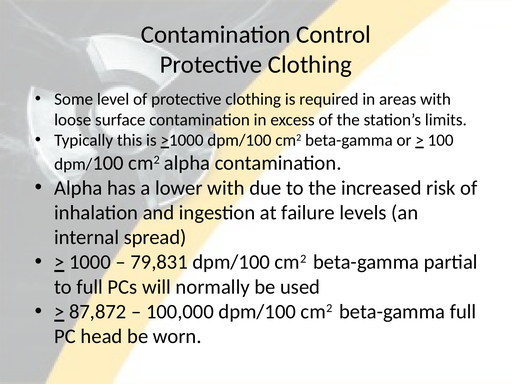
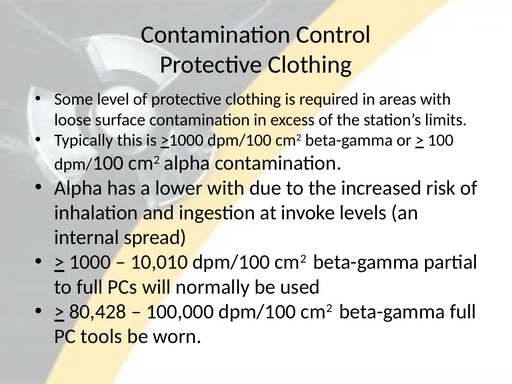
failure: failure -> invoke (308, 213)
79,831: 79,831 -> 10,010 (159, 262)
87,872: 87,872 -> 80,428 (98, 312)
head: head -> tools (101, 336)
